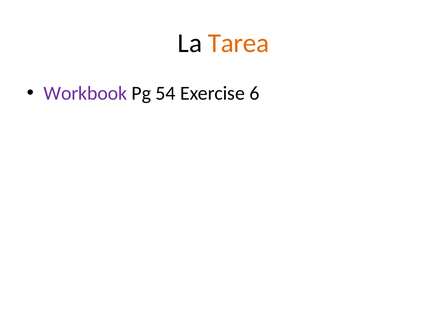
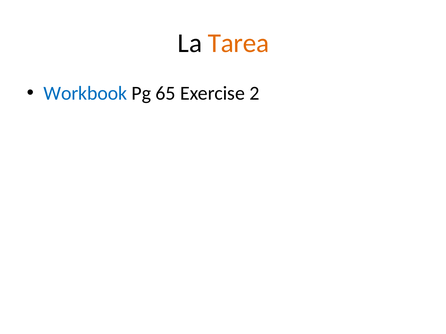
Workbook colour: purple -> blue (85, 94)
54: 54 -> 65 (166, 94)
6: 6 -> 2 (254, 94)
